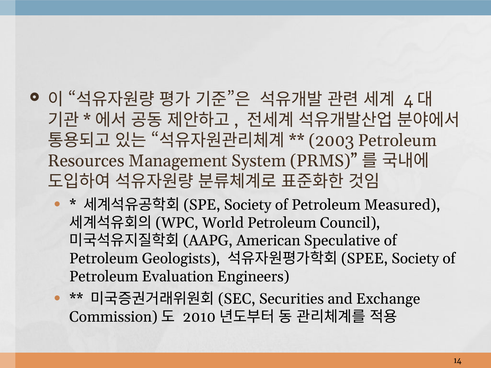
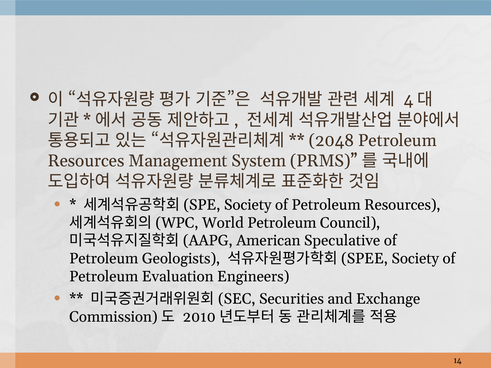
2003: 2003 -> 2048 (332, 141)
of Petroleum Measured: Measured -> Resources (402, 205)
